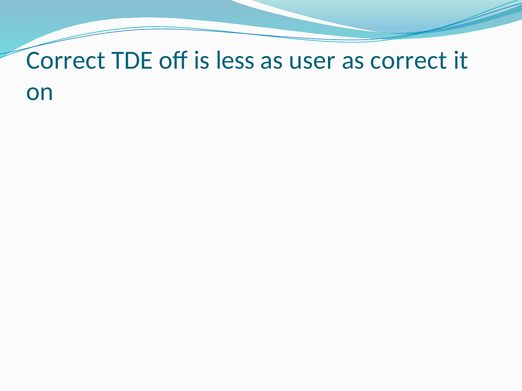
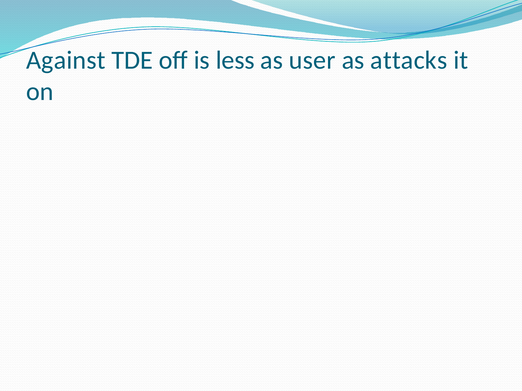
Correct: Correct -> Against (66, 60)
as correct: correct -> attacks (409, 60)
